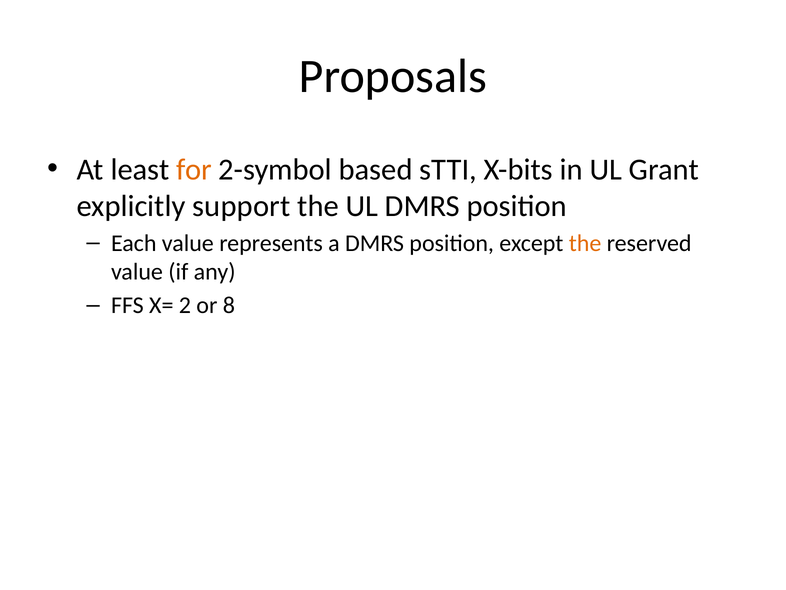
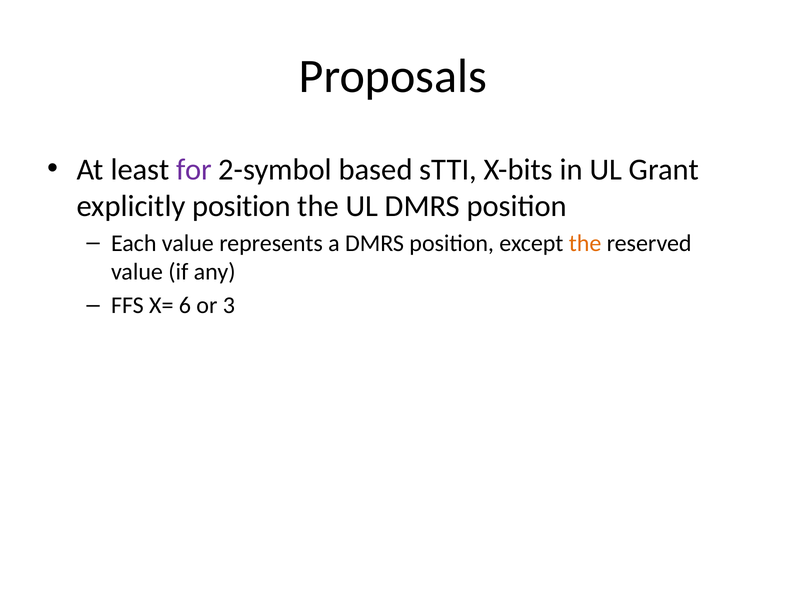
for colour: orange -> purple (194, 169)
explicitly support: support -> position (242, 206)
2: 2 -> 6 (185, 305)
8: 8 -> 3 (229, 305)
